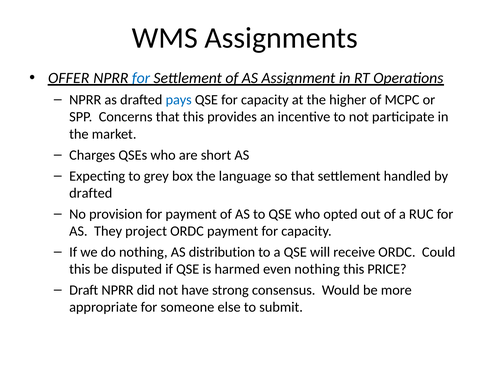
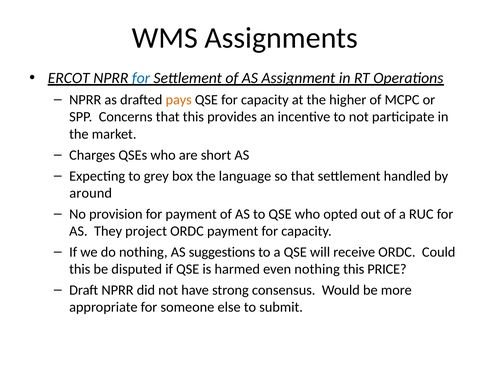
OFFER: OFFER -> ERCOT (69, 78)
pays colour: blue -> orange (179, 100)
drafted: drafted -> around (91, 193)
distribution: distribution -> suggestions (222, 252)
